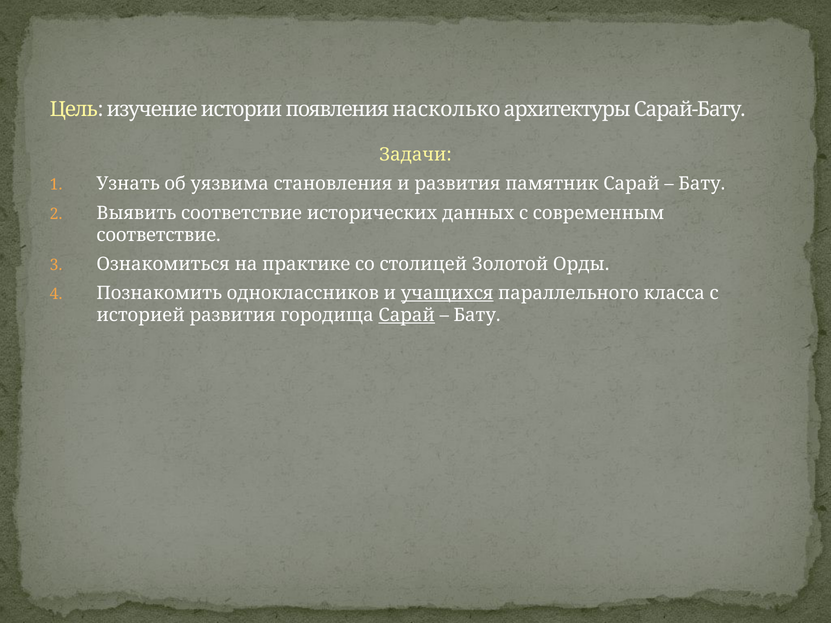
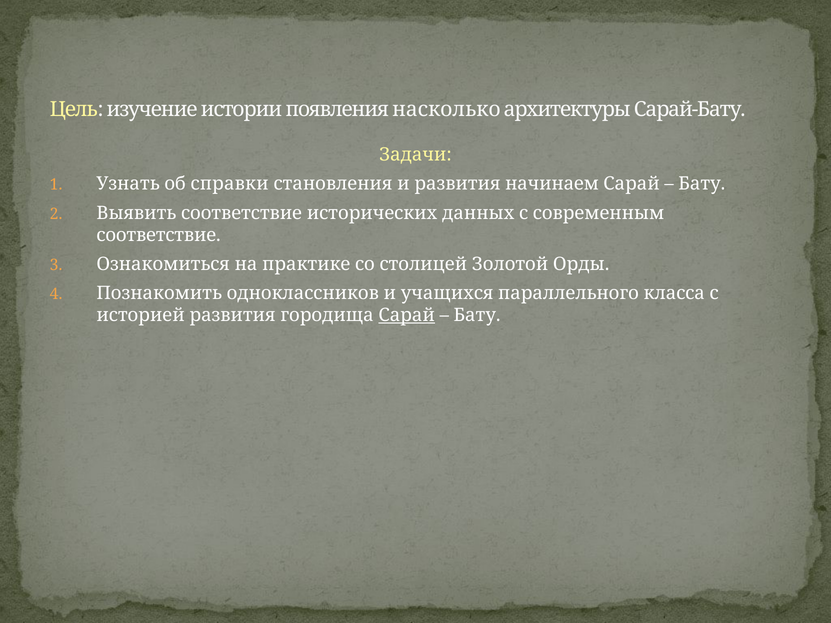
уязвима: уязвима -> справки (230, 184)
памятник: памятник -> начинаем (552, 184)
учащихся underline: present -> none (447, 293)
